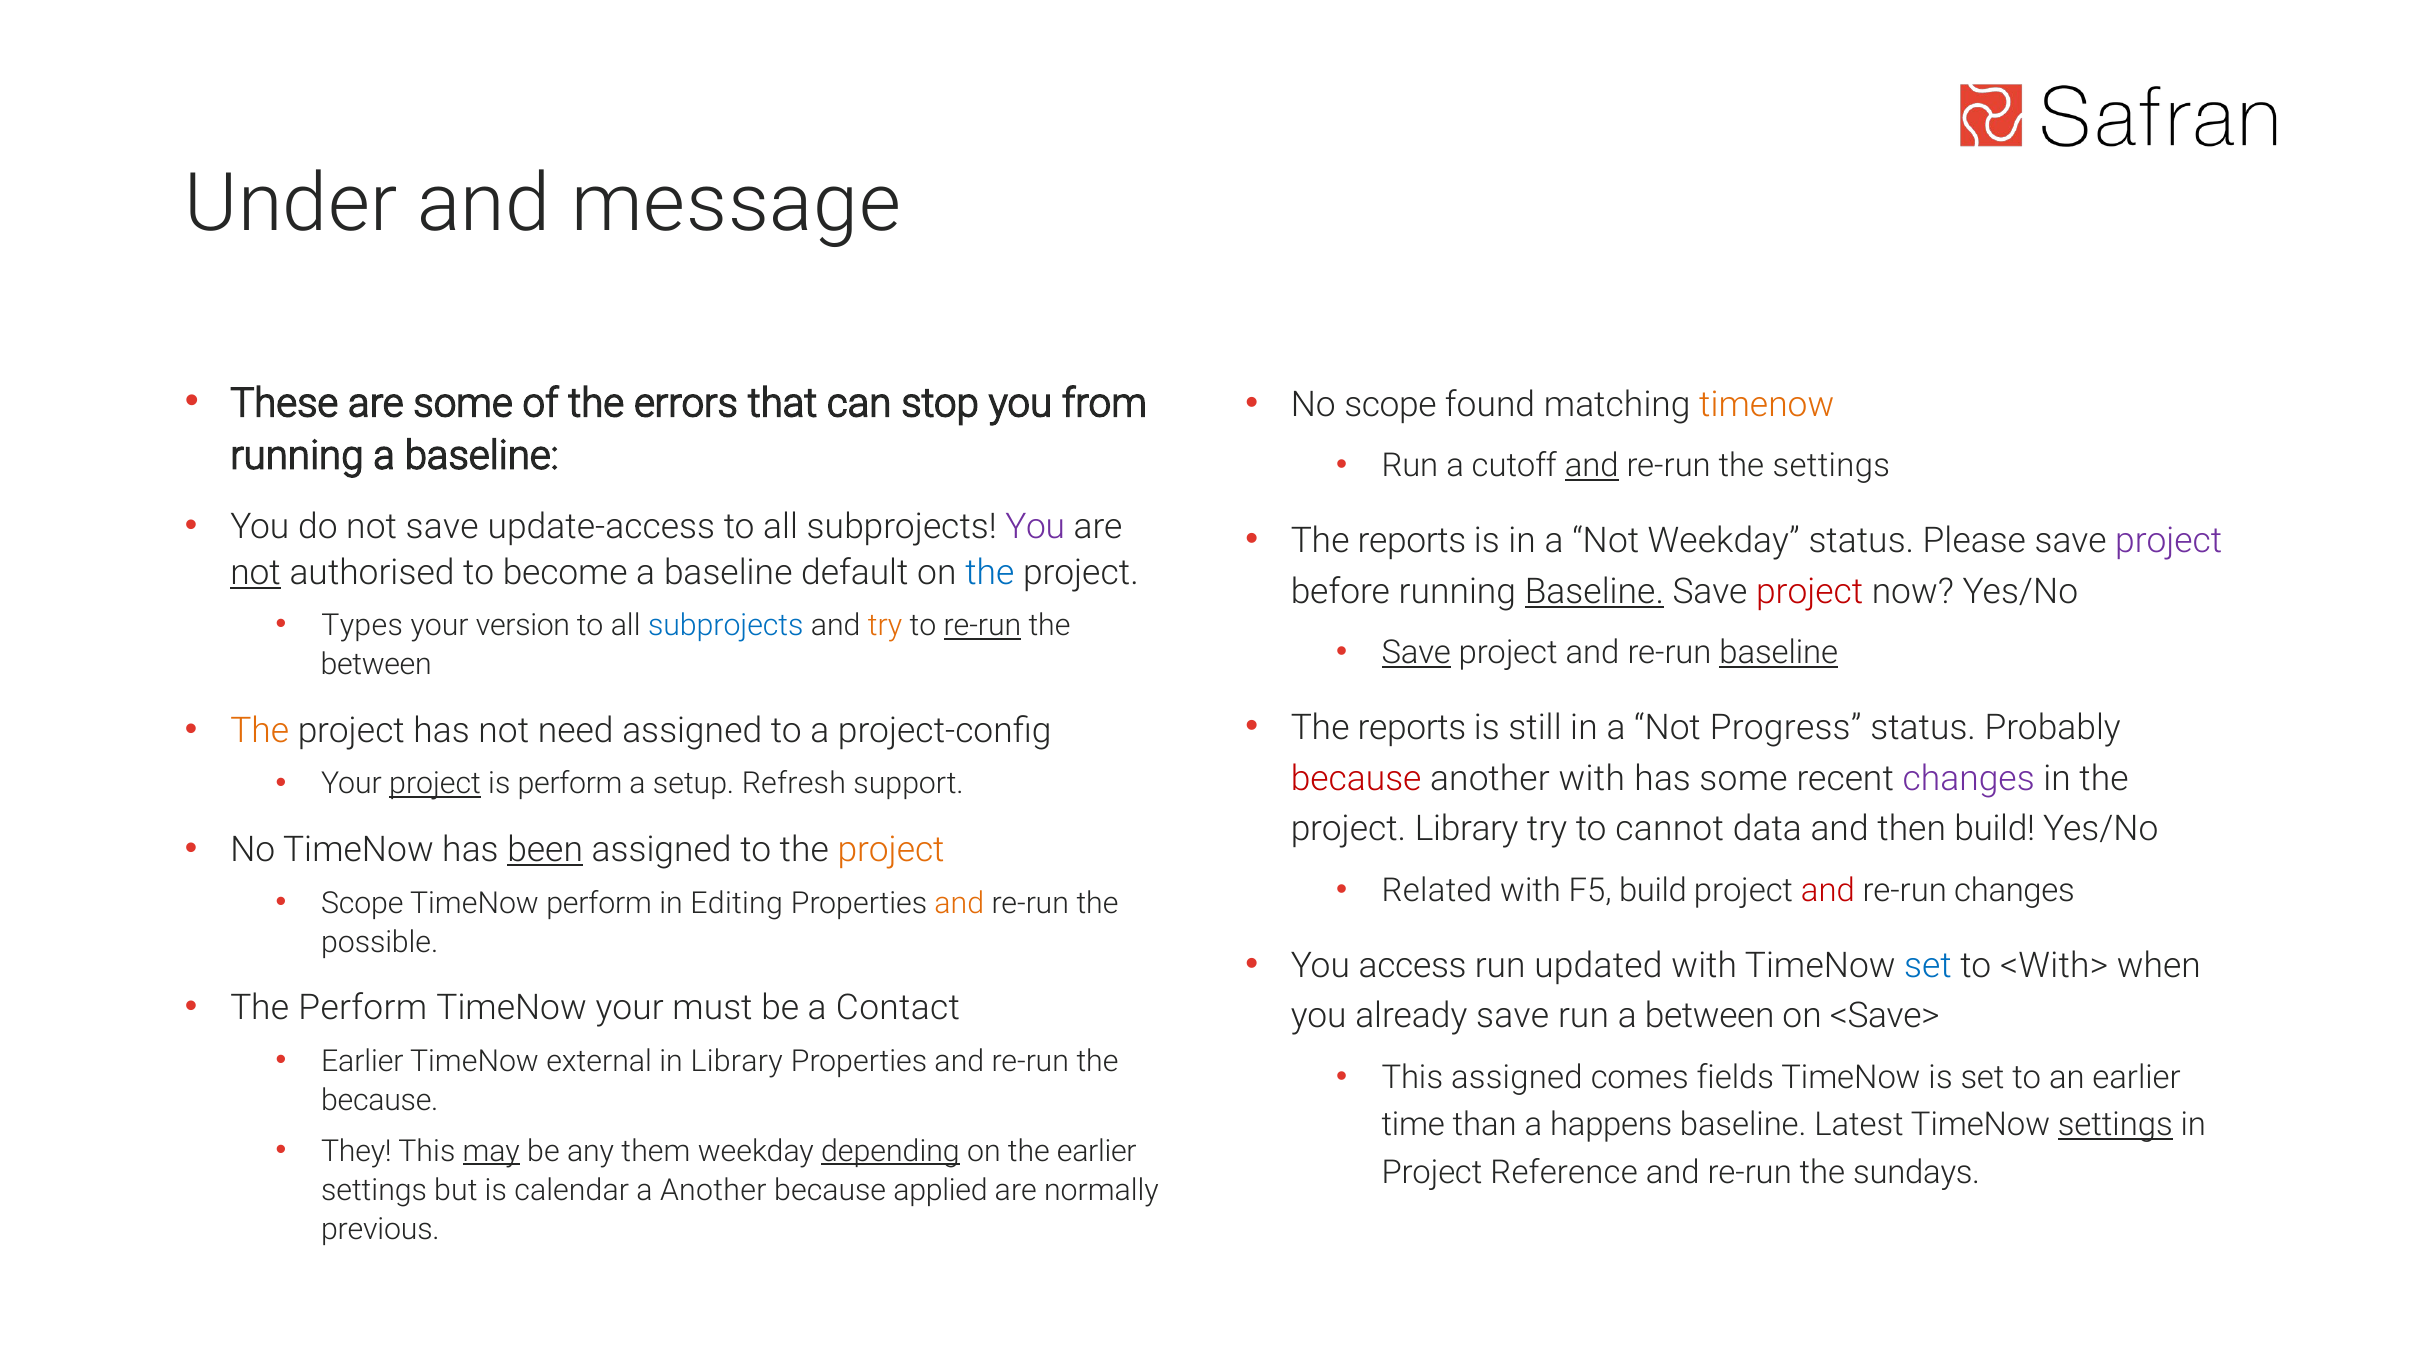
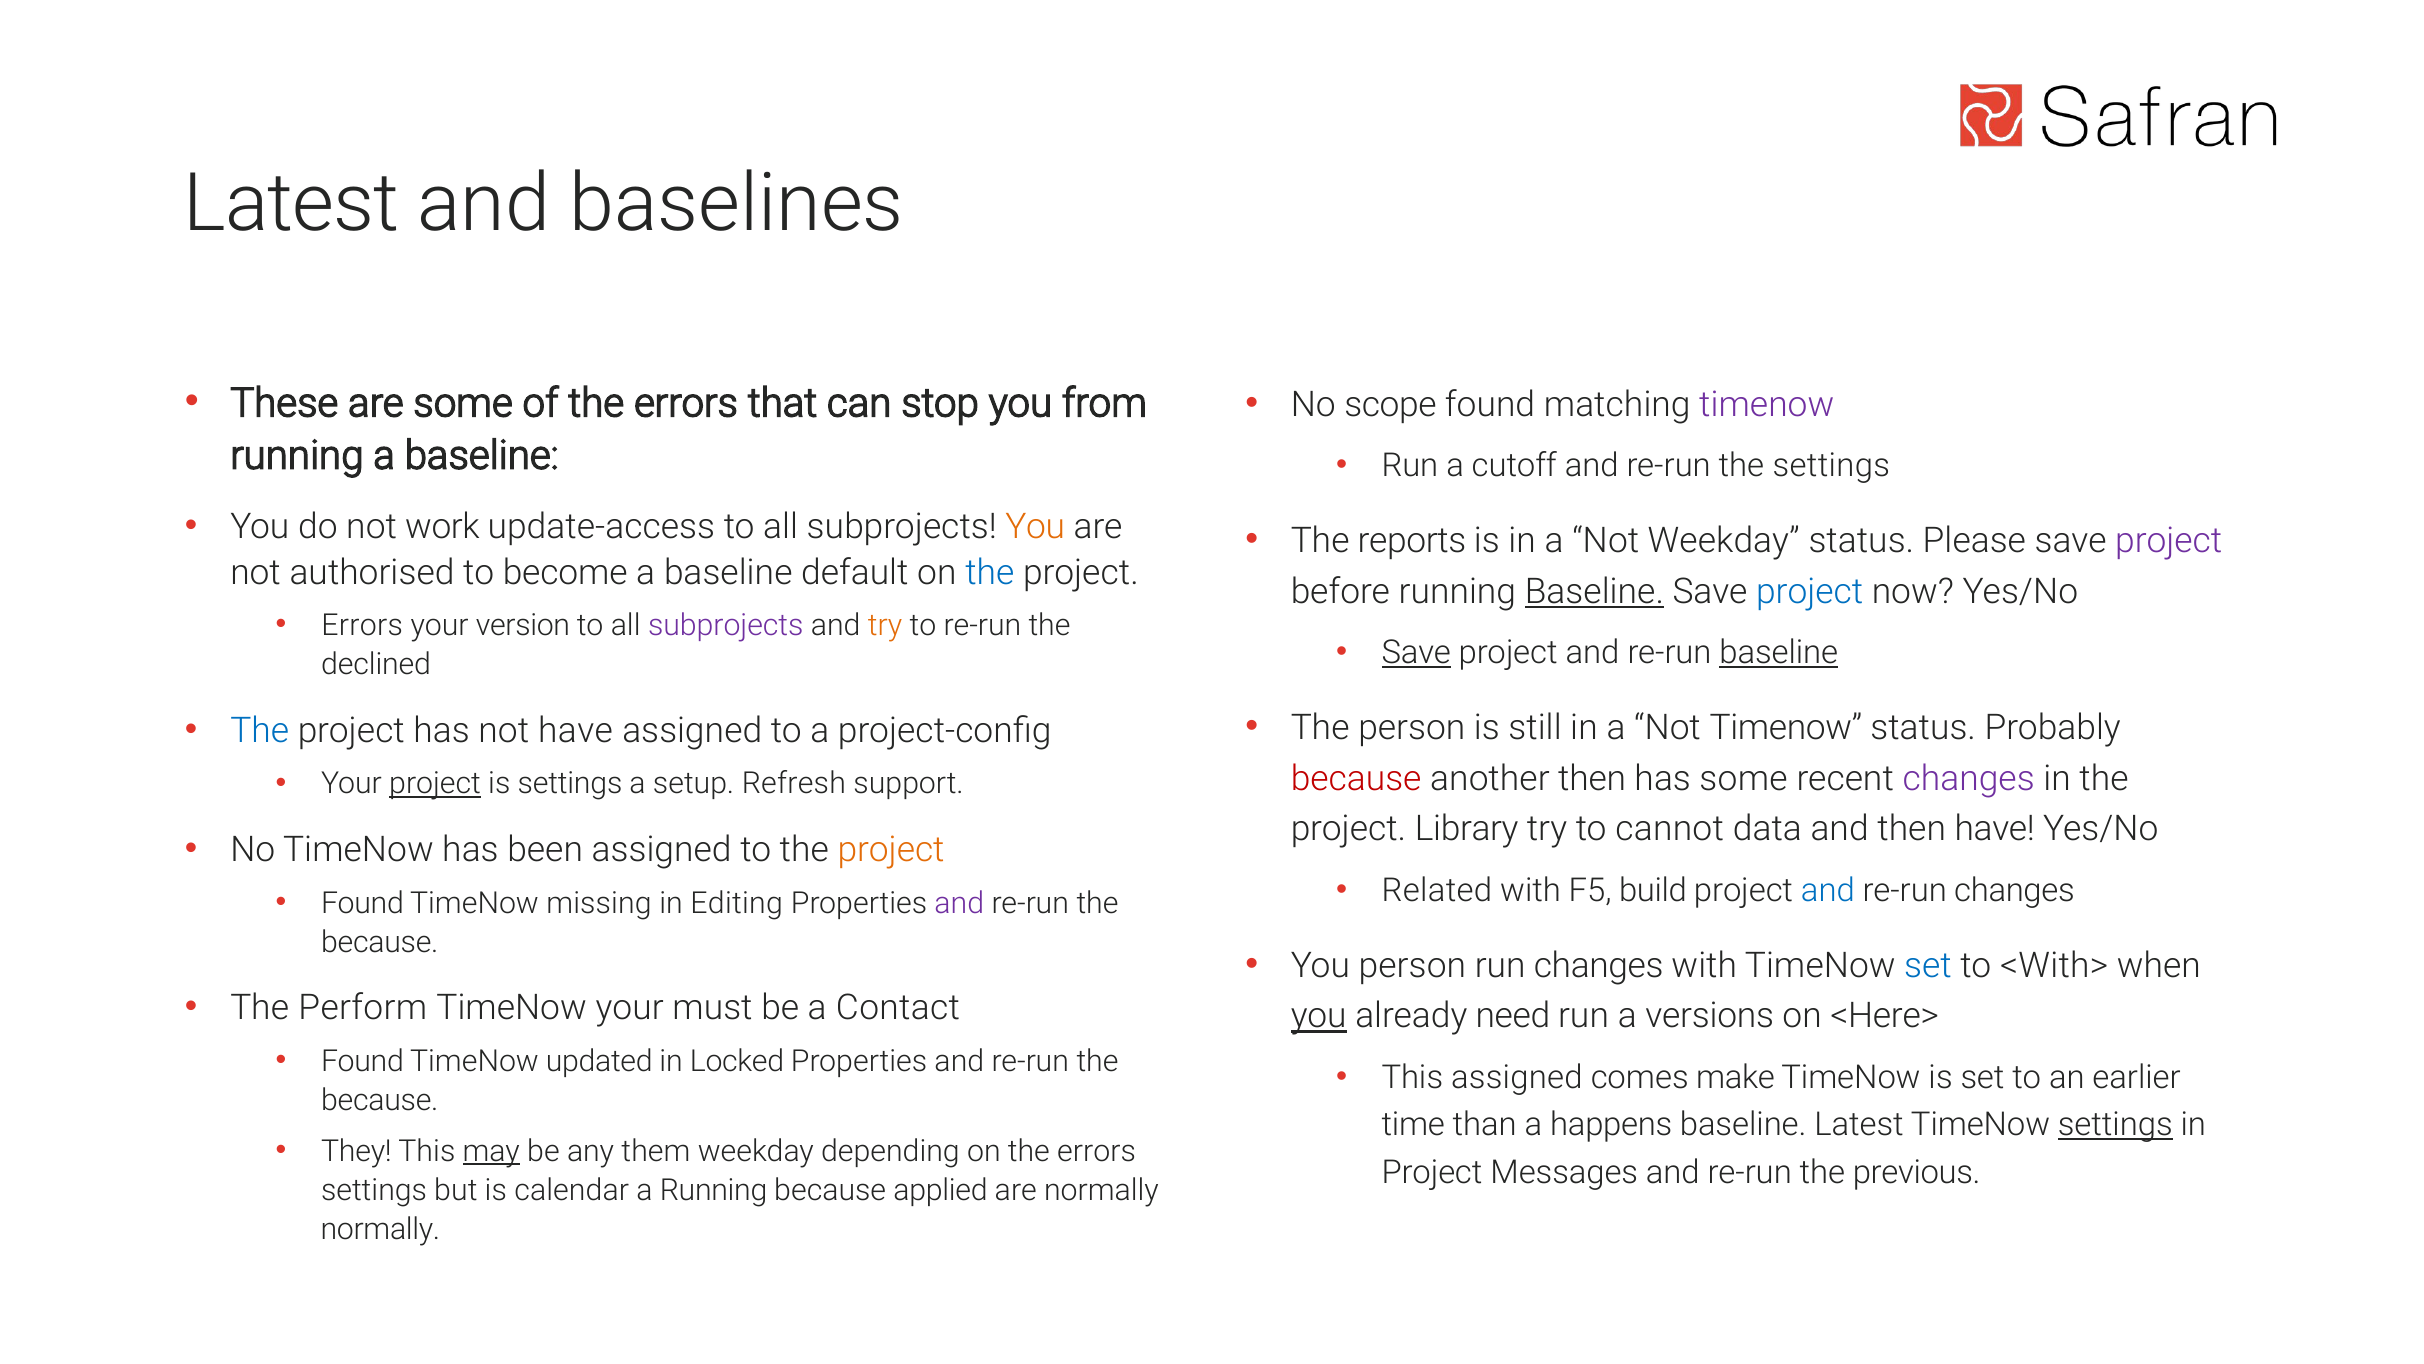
Under: Under -> Latest (292, 204)
message: message -> baselines (737, 204)
timenow colour: orange -> purple (1767, 404)
and underline: present -> none (1592, 465)
not save: save -> work (443, 526)
You colour: purple -> orange (1035, 526)
not underline: present -> none (256, 572)
project colour: red -> blue (1810, 591)
Types: Types -> Errors (362, 625)
subprojects colour: blue -> purple (726, 625)
re-run underline: present -> none (982, 625)
between: between -> declined (376, 665)
reports: reports -> person (1412, 727)
Not Progress: Progress -> Timenow (1786, 727)
The colour: orange -> blue (260, 730)
not need: need -> have (576, 730)
another with: with -> then (1592, 778)
is perform: perform -> settings (570, 784)
then build: build -> have (1995, 829)
been underline: present -> none (545, 850)
and colour: red -> blue (1828, 890)
Scope: Scope -> Found (362, 903)
TimeNow perform: perform -> missing (599, 903)
and colour: orange -> purple (959, 903)
possible: possible -> because (380, 942)
You access: access -> person (1412, 965)
run updated: updated -> changes (1599, 965)
you underline: none -> present (1319, 1016)
already save: save -> need (1513, 1016)
a between: between -> versions (1710, 1016)
<Save>: <Save> -> <Here> (1885, 1016)
Earlier: Earlier -> Found (362, 1061)
external: external -> updated (599, 1061)
in Library: Library -> Locked (737, 1061)
fields: fields -> make (1735, 1077)
depending underline: present -> none (890, 1151)
on the earlier: earlier -> errors (1097, 1151)
Reference: Reference -> Messages (1564, 1172)
sundays: sundays -> previous (1917, 1172)
a Another: Another -> Running (714, 1190)
previous: previous -> normally (380, 1229)
